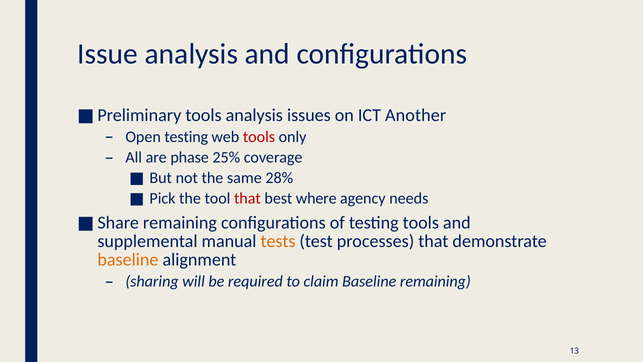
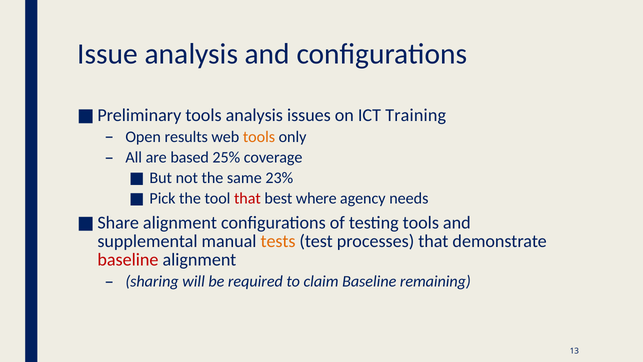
Another: Another -> Training (416, 115)
Open testing: testing -> results (186, 137)
tools colour: red -> orange (259, 137)
phase: phase -> based (190, 157)
28%: 28% -> 23% (279, 178)
remaining: remaining -> alignment (180, 223)
baseline colour: orange -> red (128, 260)
